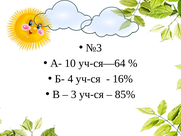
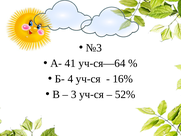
10: 10 -> 41 (70, 63)
85%: 85% -> 52% (125, 94)
